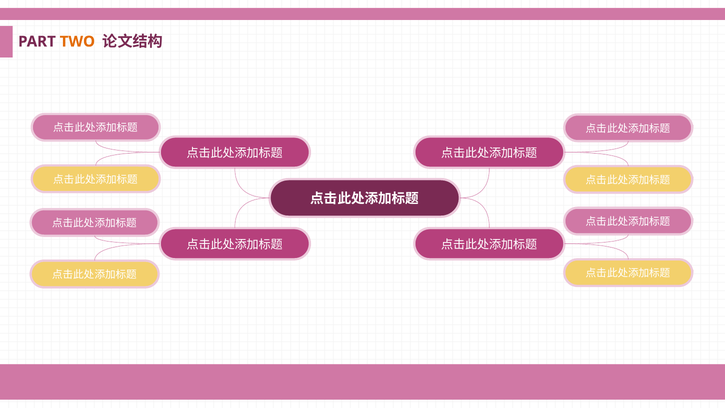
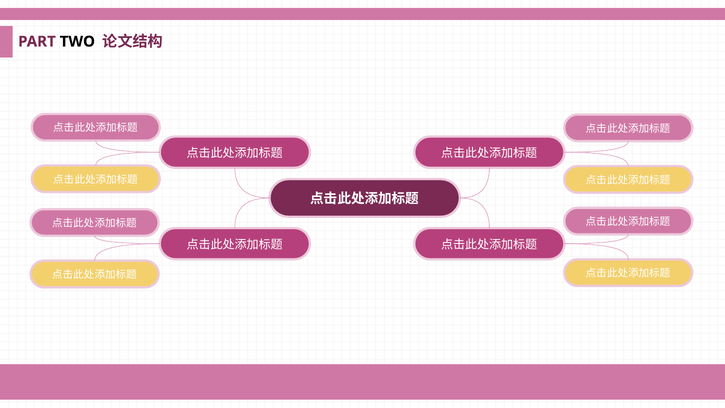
TWO colour: orange -> black (77, 42)
